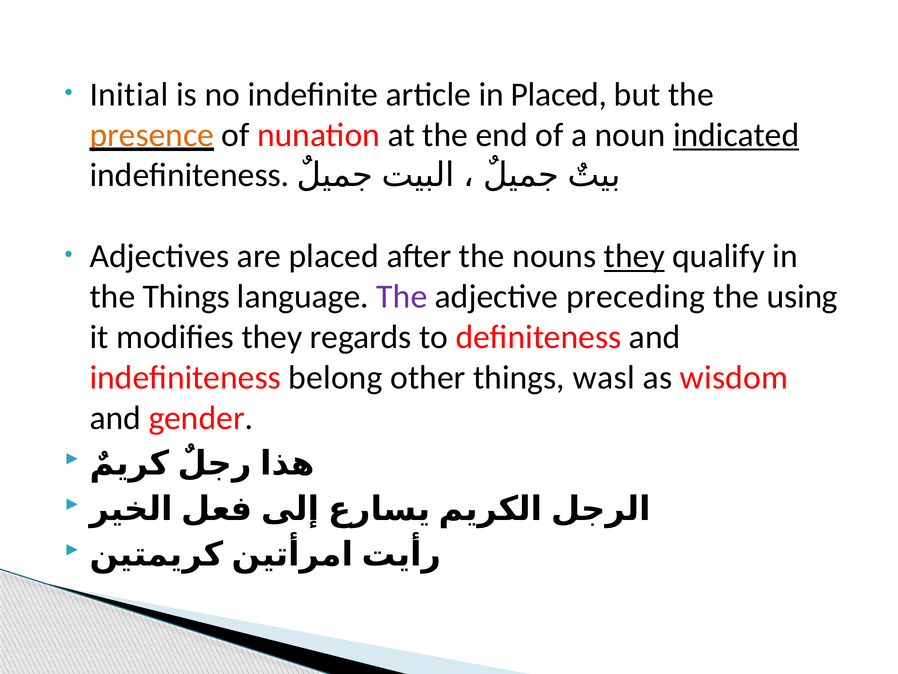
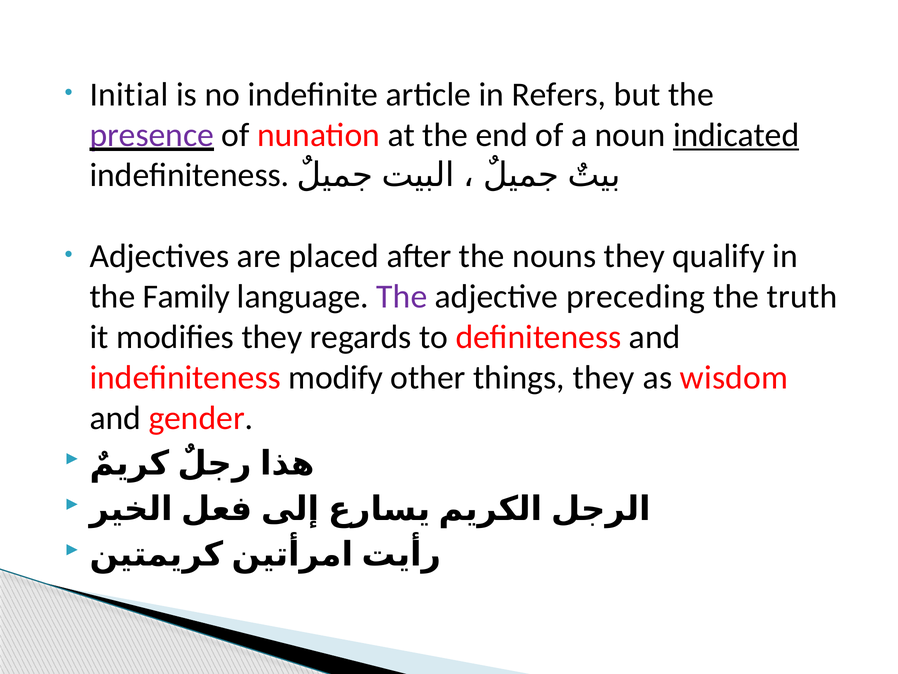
in Placed: Placed -> Refers (559, 94)
presence colour: orange -> purple (152, 135)
they underline: present -> none (634, 256)
the Things: Things -> Family (186, 297)
using: using -> truth (802, 297)
belong: belong -> modify (336, 377)
things wasl: wasl -> they (604, 377)
